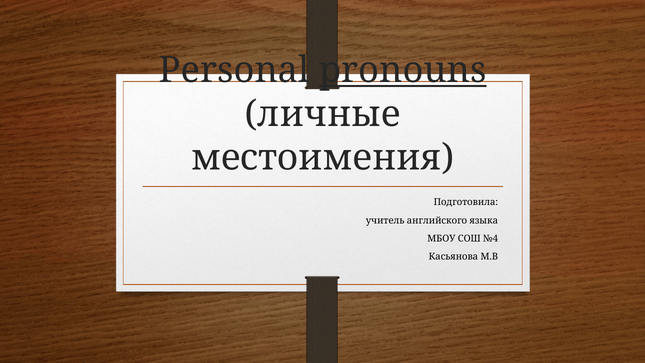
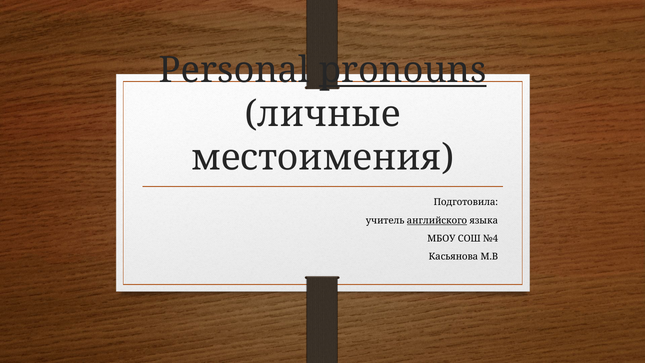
английского underline: none -> present (437, 220)
